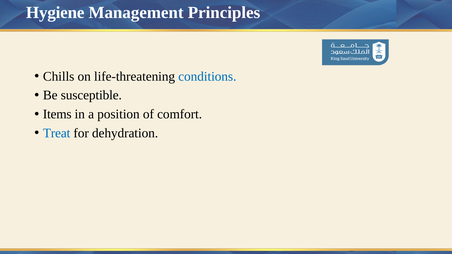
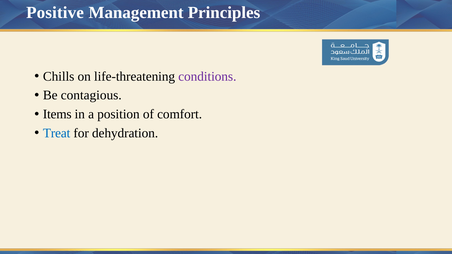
Hygiene: Hygiene -> Positive (55, 13)
conditions colour: blue -> purple (207, 76)
susceptible: susceptible -> contagious (91, 95)
